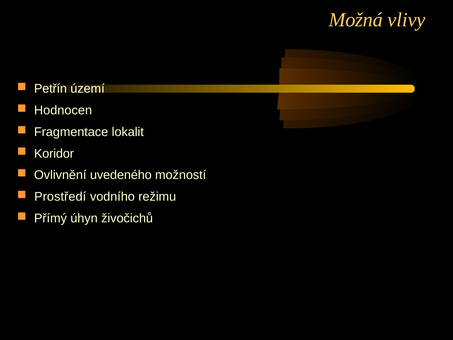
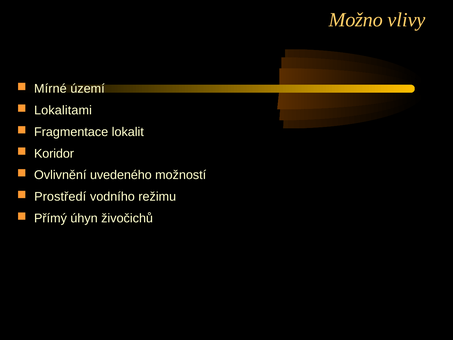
Možná: Možná -> Možno (356, 20)
Petřín: Petřín -> Mírné (50, 89)
Hodnocen: Hodnocen -> Lokalitami (63, 110)
